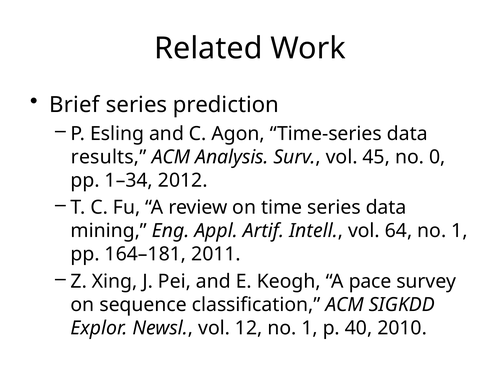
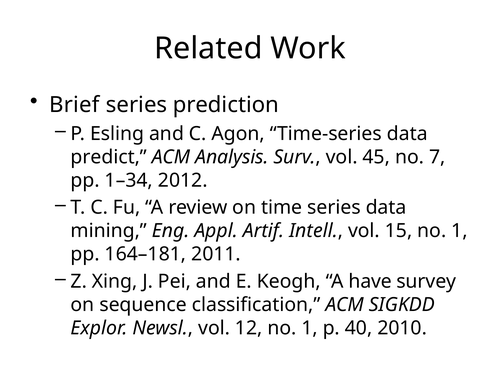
results: results -> predict (109, 157)
0: 0 -> 7 (437, 157)
64: 64 -> 15 (399, 231)
pace: pace -> have (370, 281)
